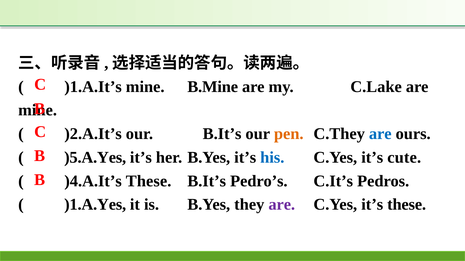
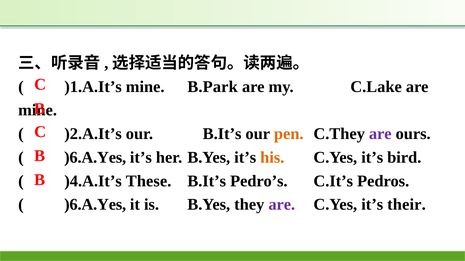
B.Mine: B.Mine -> B.Park (213, 87)
are colour: blue -> purple (380, 134)
)5.A.Yes: )5.A.Yes -> )6.A.Yes (95, 158)
his colour: blue -> orange (272, 158)
cute: cute -> bird (404, 158)
)1.A.Yes: )1.A.Yes -> )6.A.Yes (95, 205)
it’s these: these -> their (406, 205)
